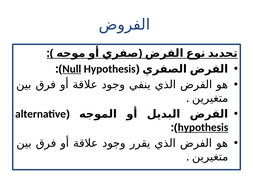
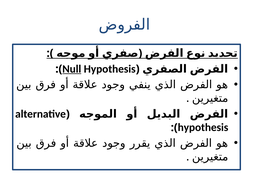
hypothesis underline: present -> none (203, 127)
